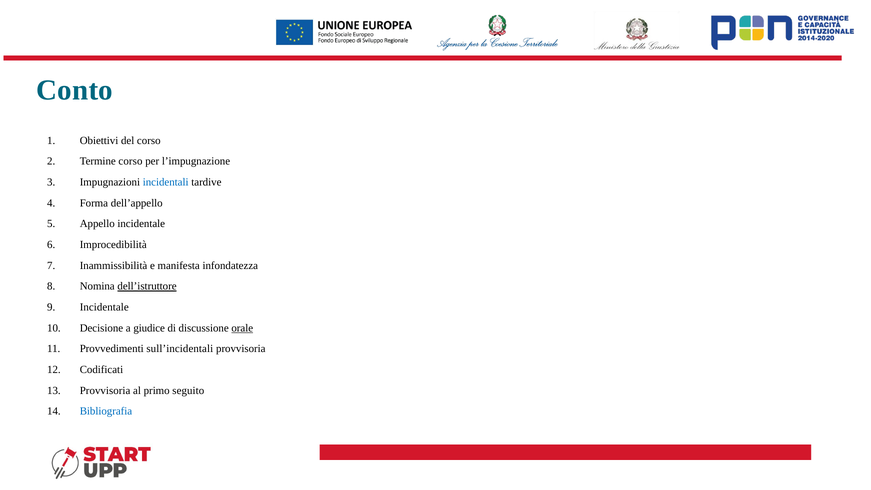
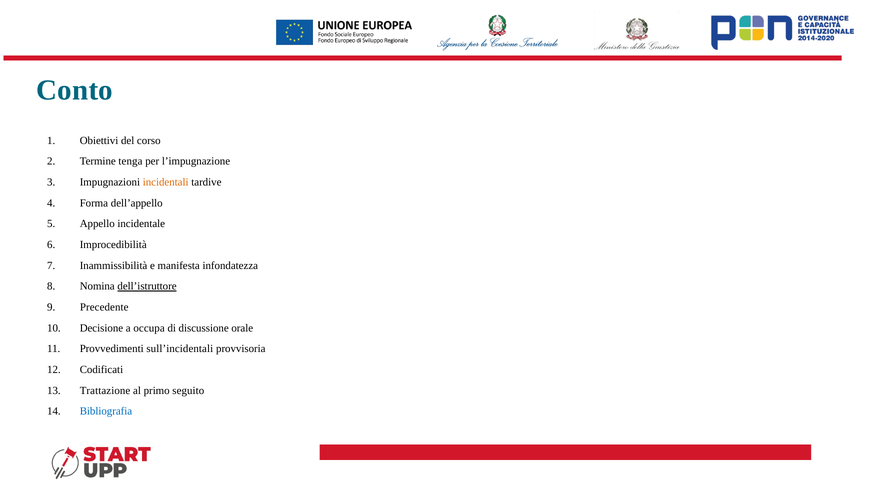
Termine corso: corso -> tenga (130, 161)
incidentali colour: blue -> orange (166, 182)
Incidentale: Incidentale -> Precedente (104, 307)
giudice: giudice -> occupa (149, 328)
orale underline: present -> none (242, 328)
Provvisoria: Provvisoria -> Trattazione (105, 390)
